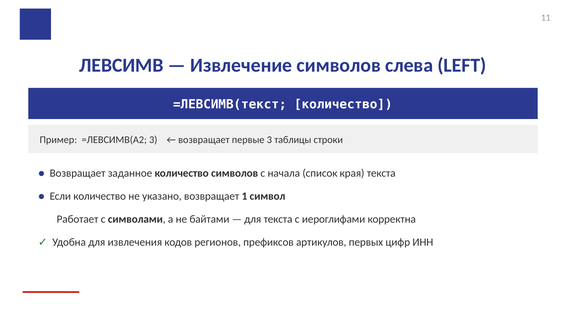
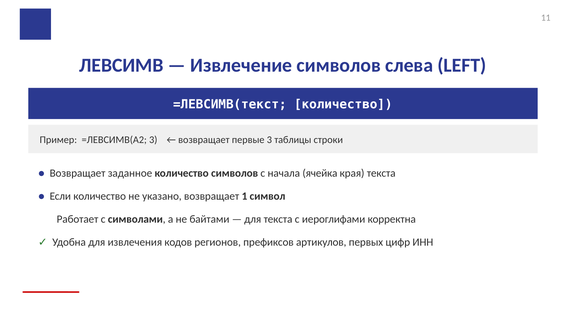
список: список -> ячейка (320, 173)
